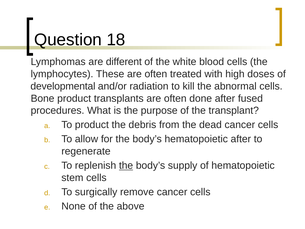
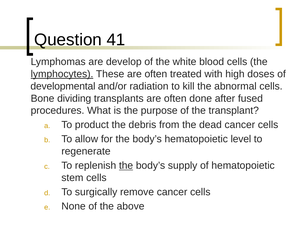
18: 18 -> 41 (116, 40)
different: different -> develop (124, 62)
lymphocytes underline: none -> present (62, 74)
Bone product: product -> dividing (74, 98)
hematopoietic after: after -> level (241, 139)
